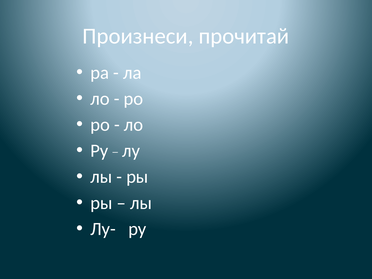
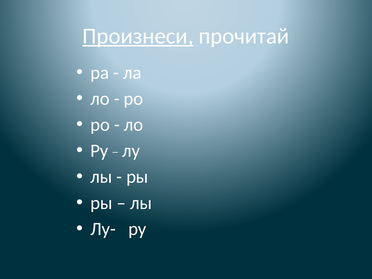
Произнеси underline: none -> present (138, 36)
